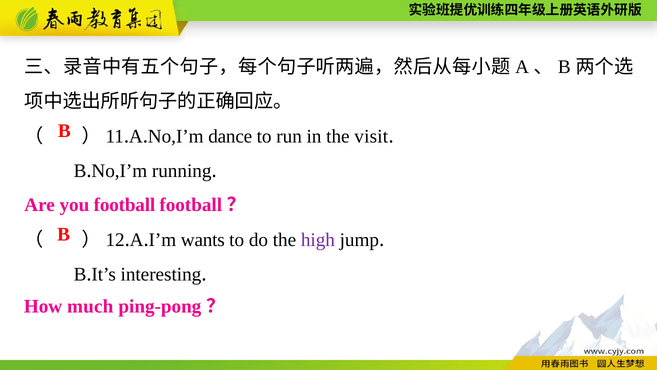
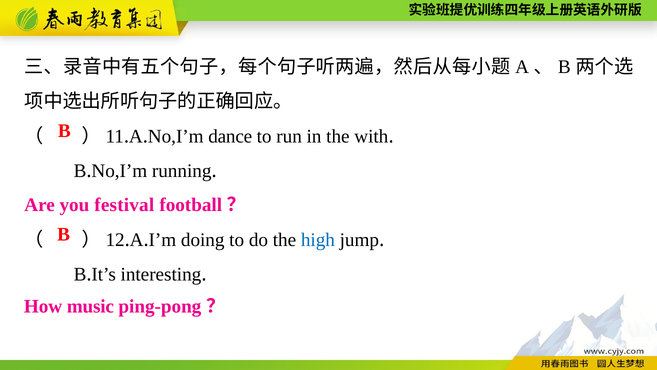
visit: visit -> with (371, 136)
you football: football -> festival (124, 205)
wants: wants -> doing (203, 240)
high colour: purple -> blue (318, 240)
much: much -> music (90, 306)
